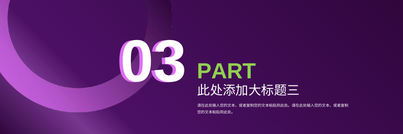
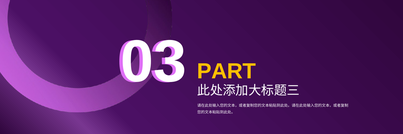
PART colour: light green -> yellow (226, 72)
